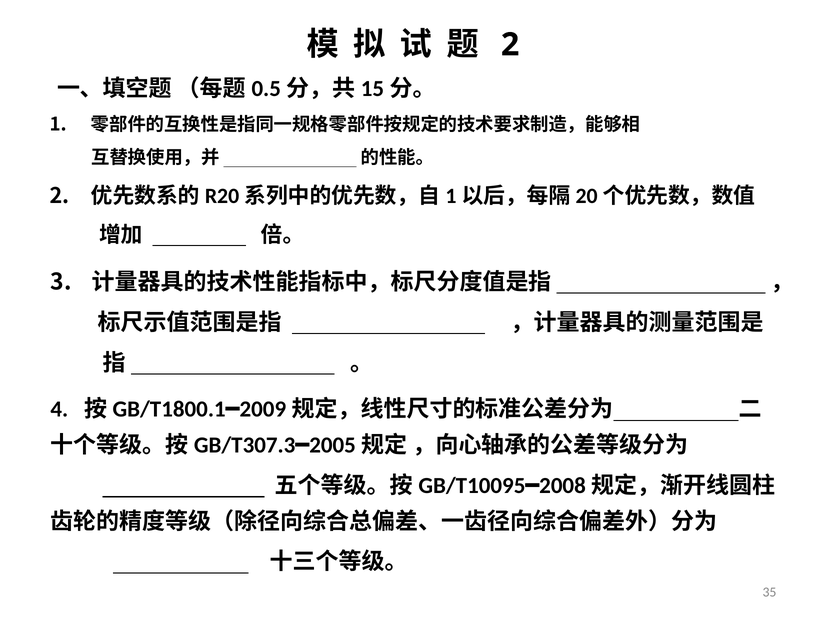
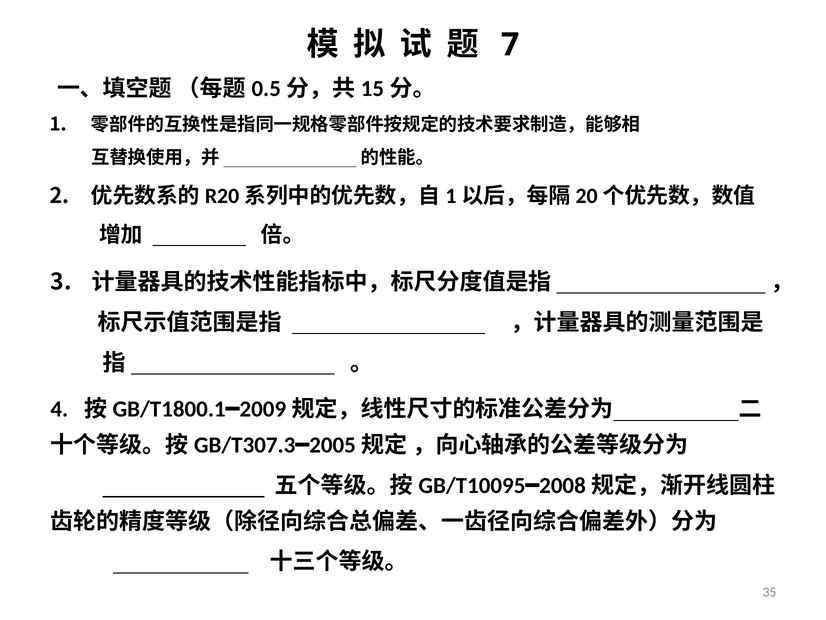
2: 2 -> 7 (510, 45)
